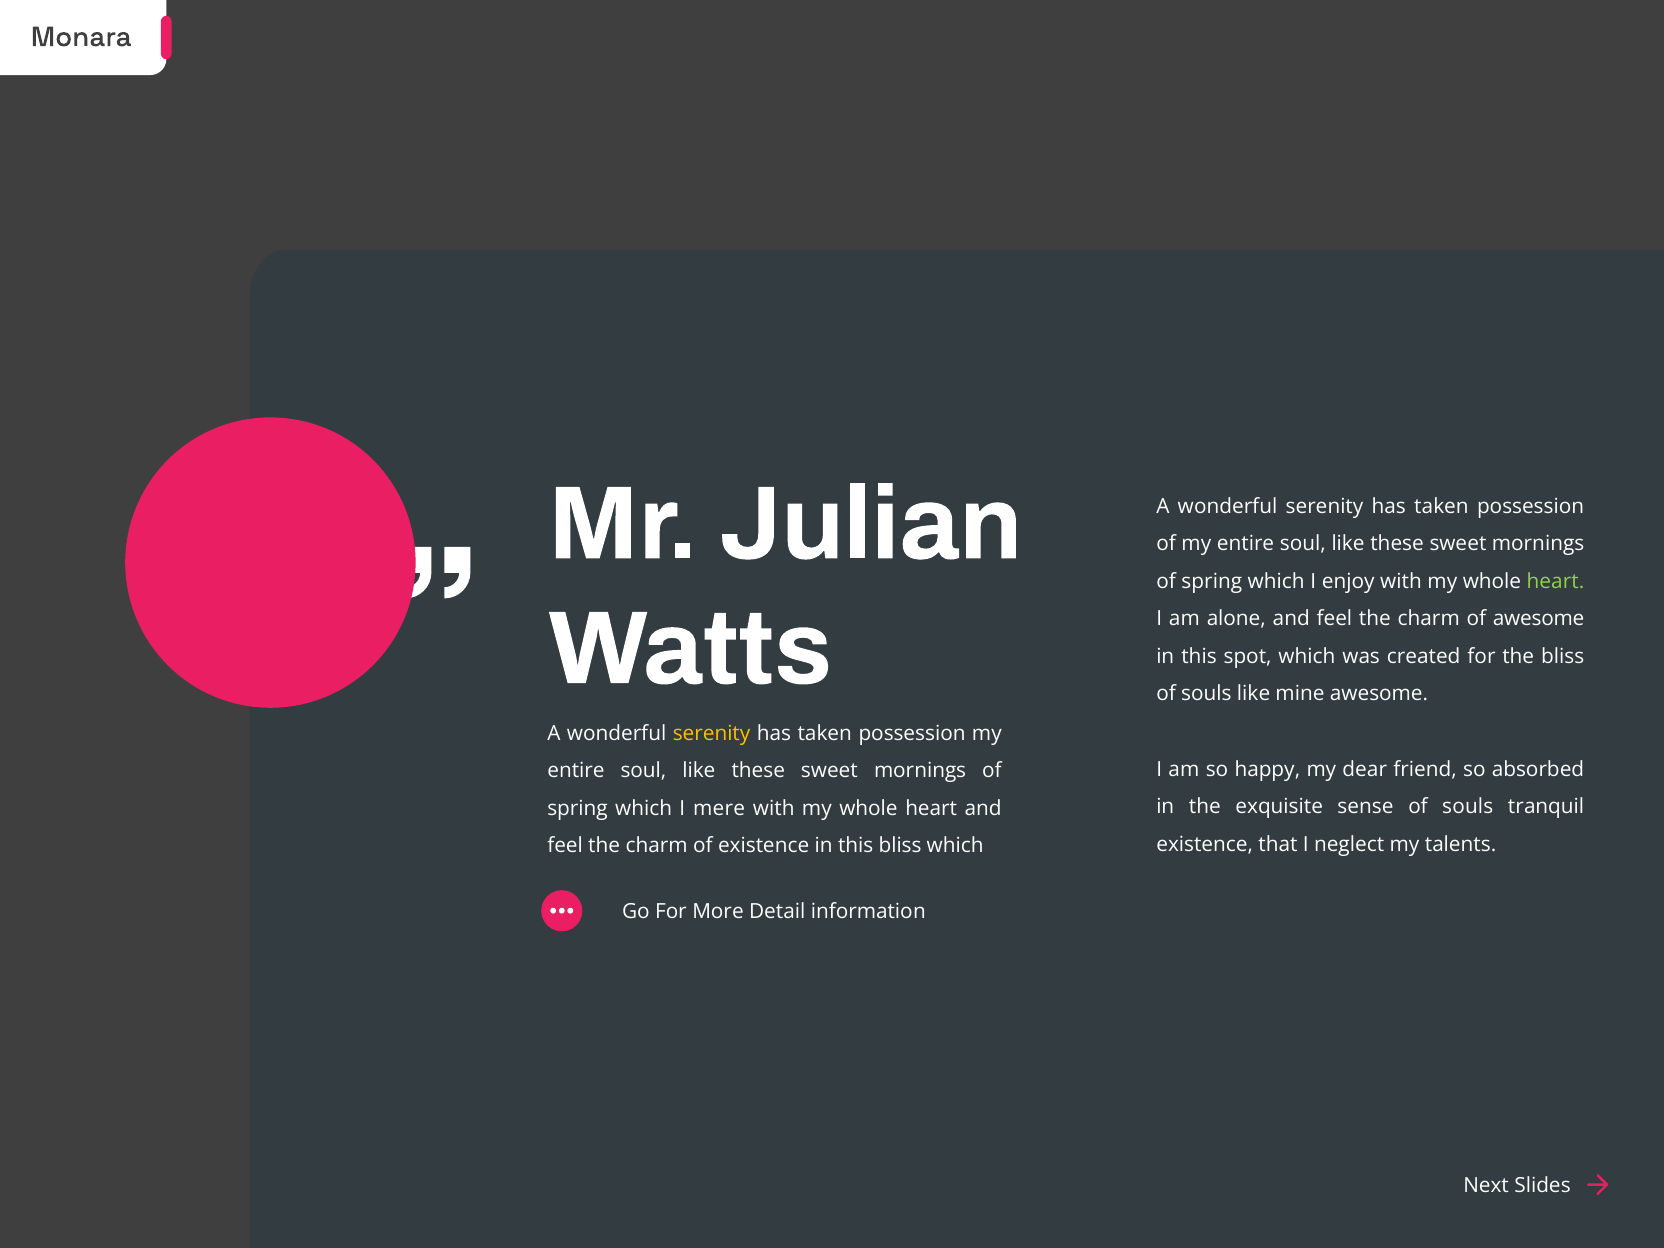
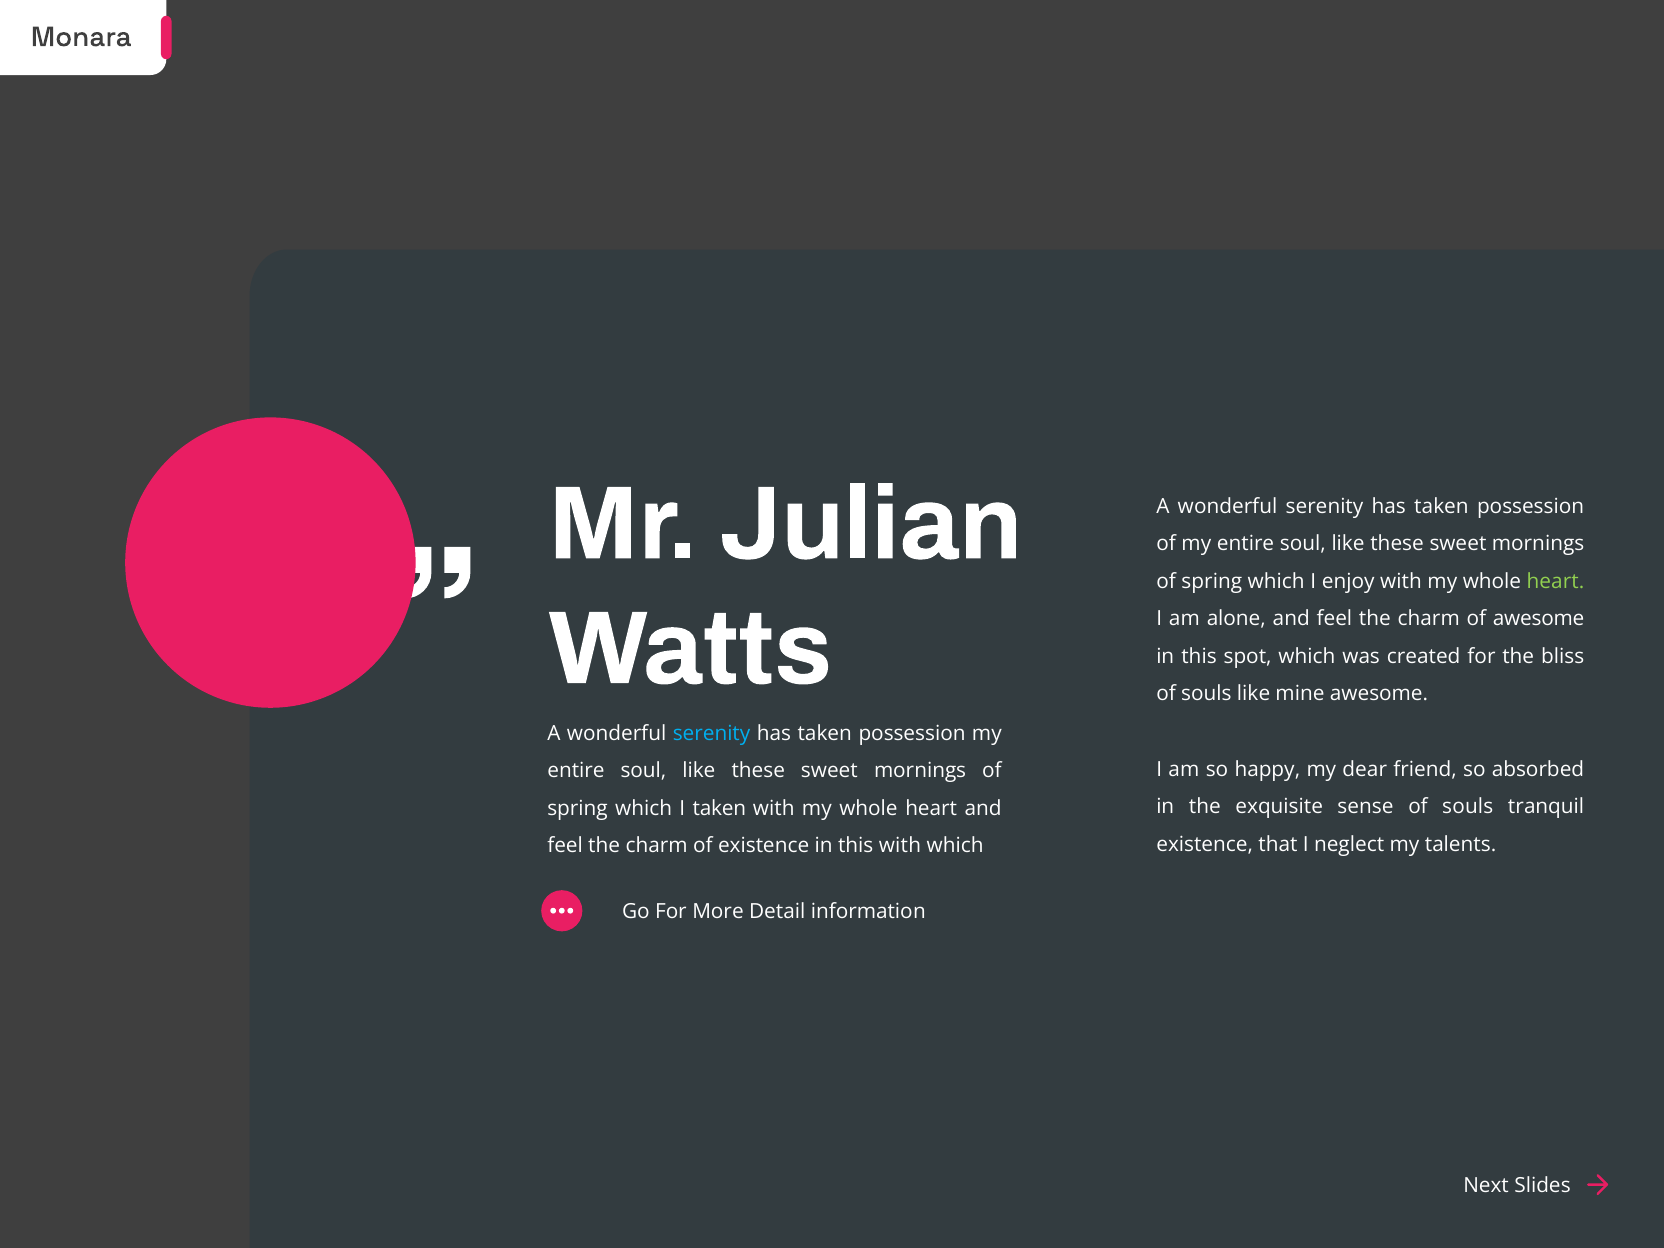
serenity colour: yellow -> light blue (712, 733)
I mere: mere -> taken (719, 808)
this bliss: bliss -> with (900, 846)
